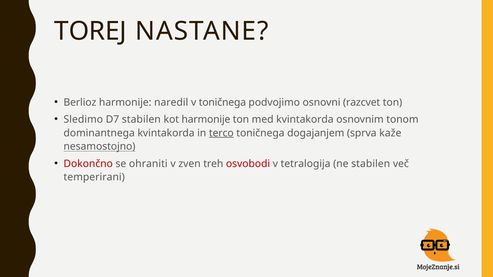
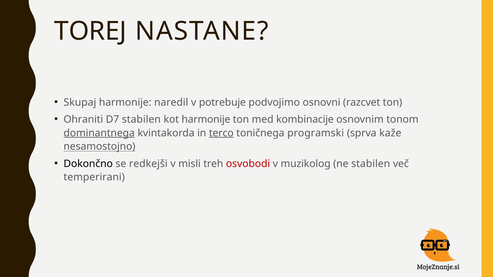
Berlioz: Berlioz -> Skupaj (80, 102)
v toničnega: toničnega -> potrebuje (222, 102)
Sledimo: Sledimo -> Ohraniti (83, 120)
med kvintakorda: kvintakorda -> kombinacije (305, 120)
dominantnega underline: none -> present (99, 133)
dogajanjem: dogajanjem -> programski (316, 133)
Dokončno colour: red -> black (88, 164)
ohraniti: ohraniti -> redkejši (148, 164)
zven: zven -> misli (190, 164)
tetralogija: tetralogija -> muzikolog (306, 164)
